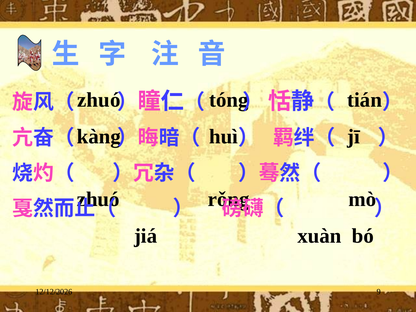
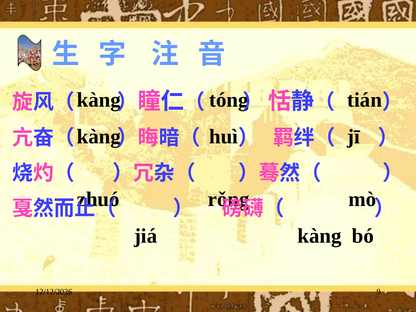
zhuó: zhuó -> kàng (99, 100)
jiá xuàn: xuàn -> kàng (320, 236)
